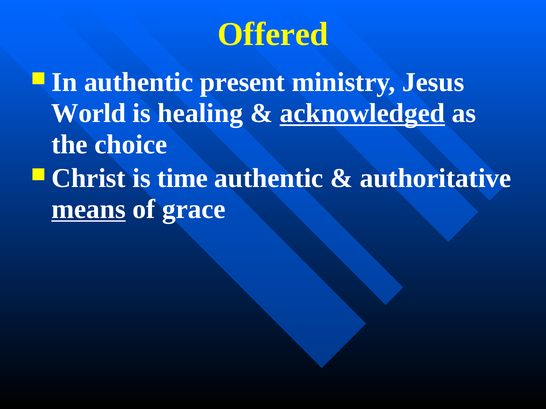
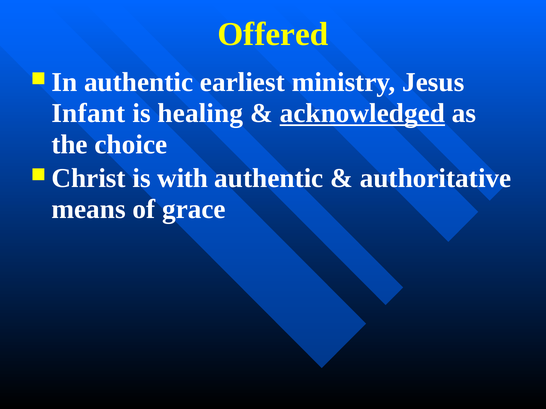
present: present -> earliest (242, 82)
World: World -> Infant (88, 113)
time: time -> with (183, 178)
means underline: present -> none (89, 210)
